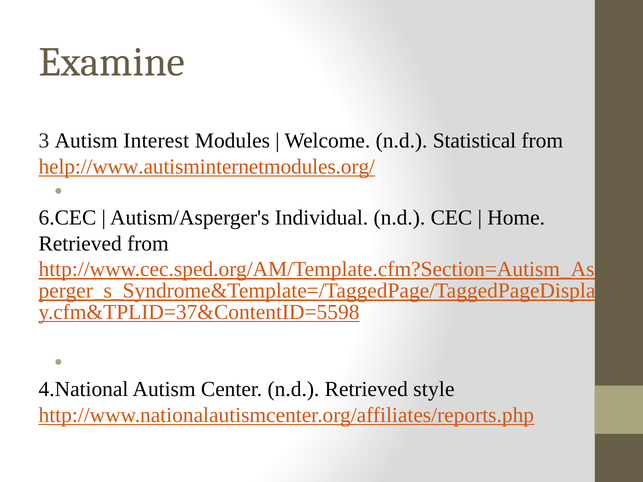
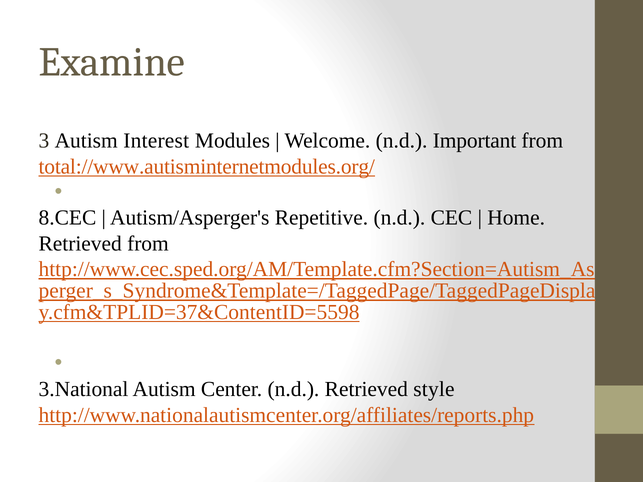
Statistical: Statistical -> Important (475, 141)
help://www.autisminternetmodules.org/: help://www.autisminternetmodules.org/ -> total://www.autisminternetmodules.org/ (207, 167)
6.CEC: 6.CEC -> 8.CEC (67, 218)
Individual: Individual -> Repetitive (321, 218)
4.National: 4.National -> 3.National (83, 389)
